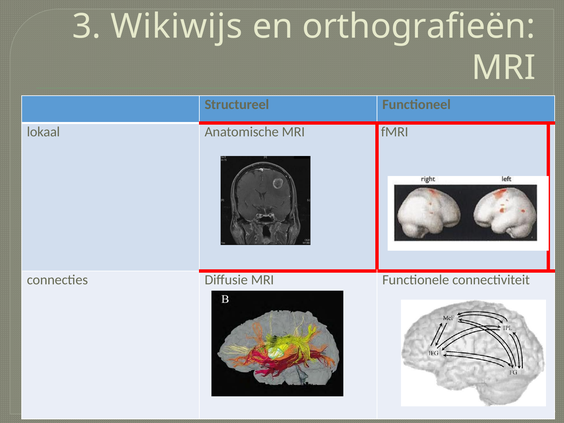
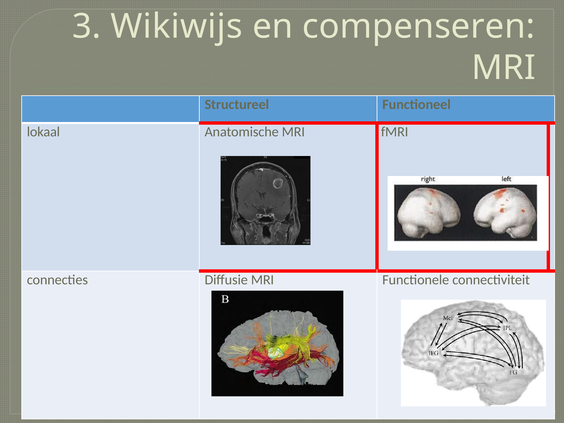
orthografieën: orthografieën -> compenseren (419, 27)
